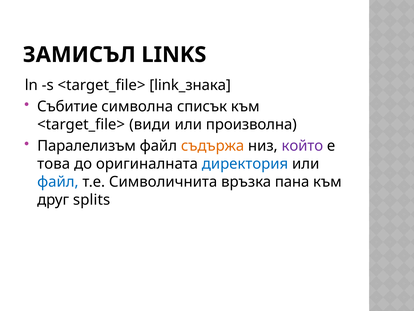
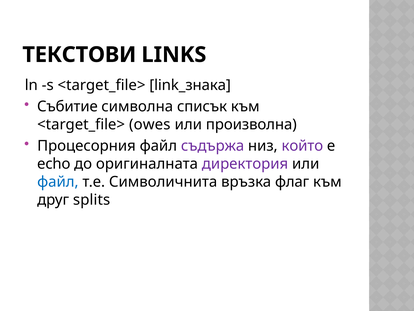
ЗАМИСЪЛ: ЗАМИСЪЛ -> ТЕКСТОВИ (79, 55)
види: види -> owes (150, 124)
Паралелизъм: Паралелизъм -> Процесорния (86, 146)
съдържа colour: orange -> purple (213, 146)
това: това -> echo (54, 164)
директория colour: blue -> purple (245, 164)
пана: пана -> флаг (292, 181)
